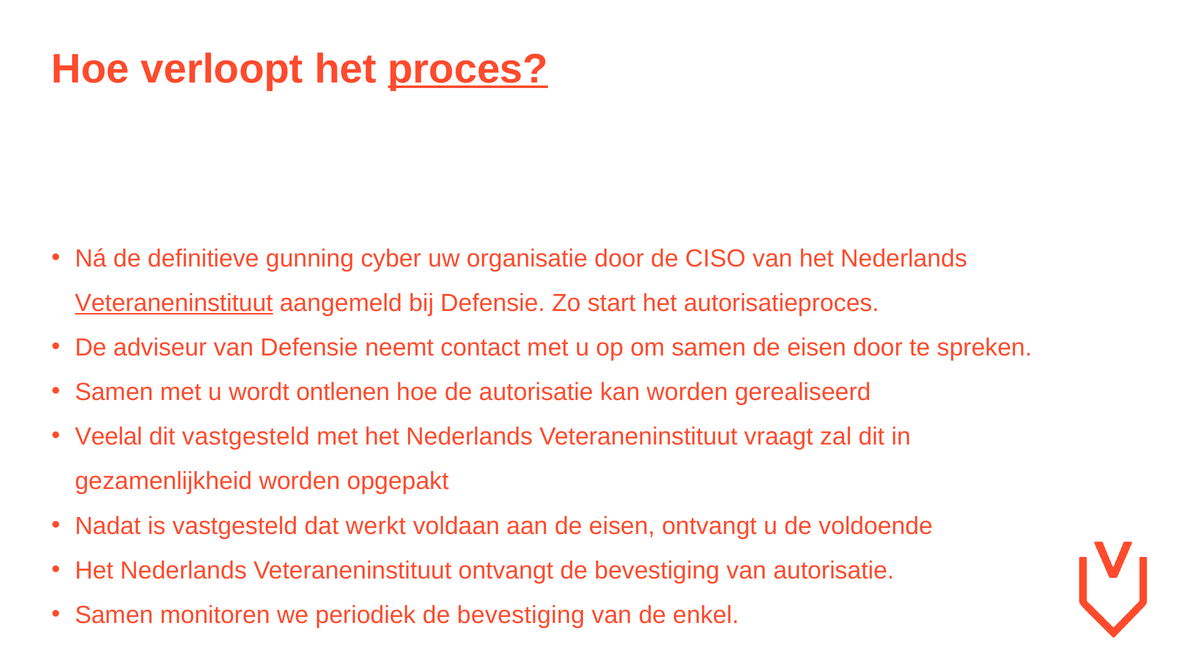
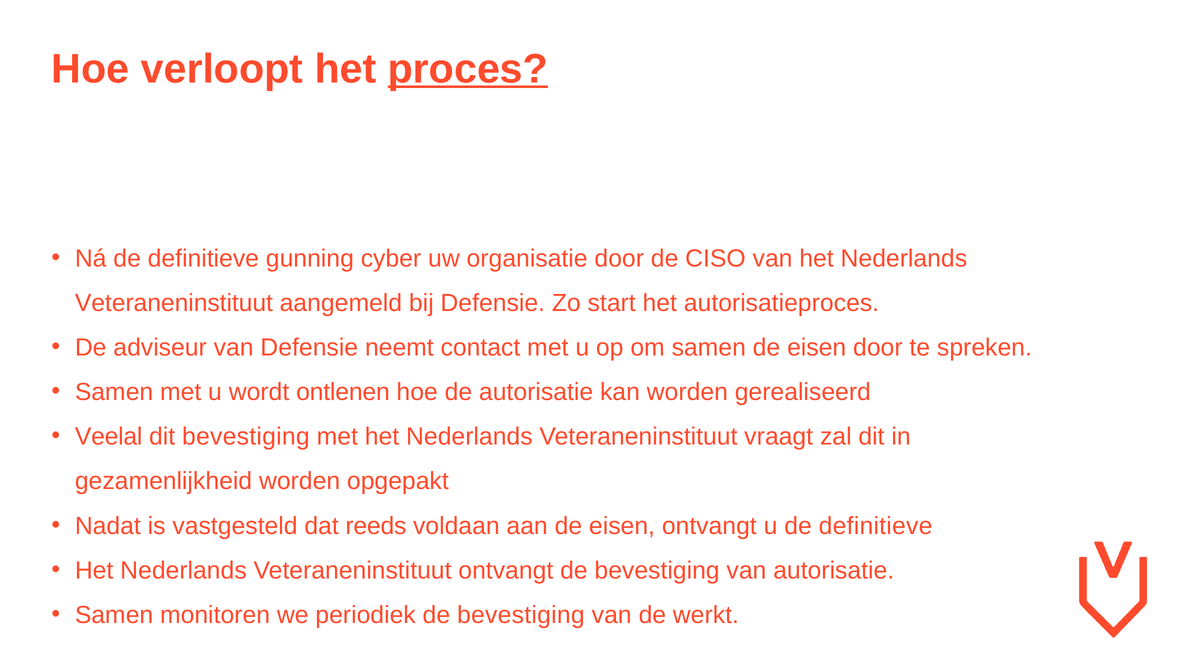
Veteraneninstituut underline: present -> none (174, 303)
dit vastgesteld: vastgesteld -> bevestiging (246, 437)
werkt: werkt -> reeds (376, 526)
u de voldoende: voldoende -> definitieve (876, 526)
enkel: enkel -> werkt (706, 615)
